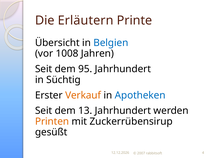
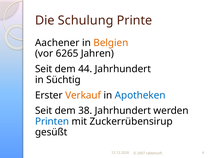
Erläutern: Erläutern -> Schulung (86, 20)
Übersicht: Übersicht -> Aachener (57, 43)
Belgien colour: blue -> orange (111, 43)
1008: 1008 -> 6265 (67, 53)
95: 95 -> 44 (85, 69)
13: 13 -> 38 (85, 110)
Printen colour: orange -> blue (52, 121)
